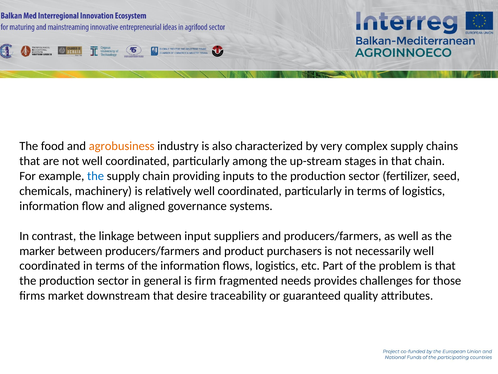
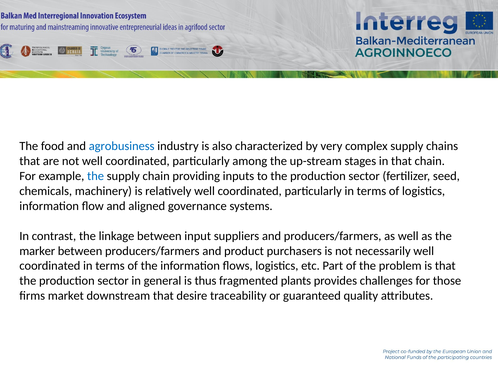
agrobusiness colour: orange -> blue (122, 146)
firm: firm -> thus (205, 280)
needs: needs -> plants (296, 280)
